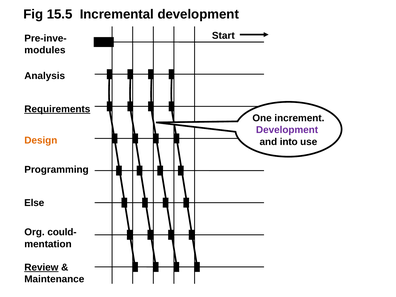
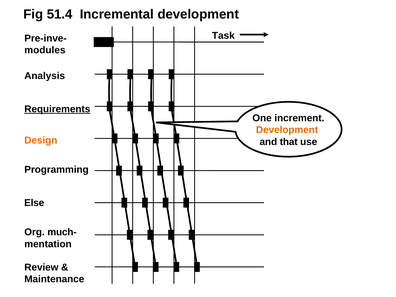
15.5: 15.5 -> 51.4 (60, 14)
Start: Start -> Task (223, 36)
Development colour: purple -> orange (287, 130)
into: into -> that (289, 142)
could-: could- -> much- (62, 232)
Review underline: present -> none (41, 267)
